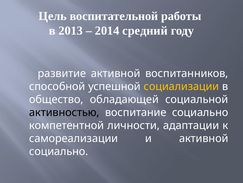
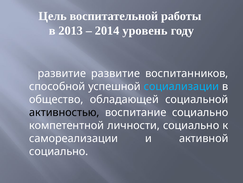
средний: средний -> уровень (145, 31)
развитие активной: активной -> развитие (116, 73)
социализации colour: yellow -> light blue (181, 86)
личности адаптации: адаптации -> социально (191, 125)
